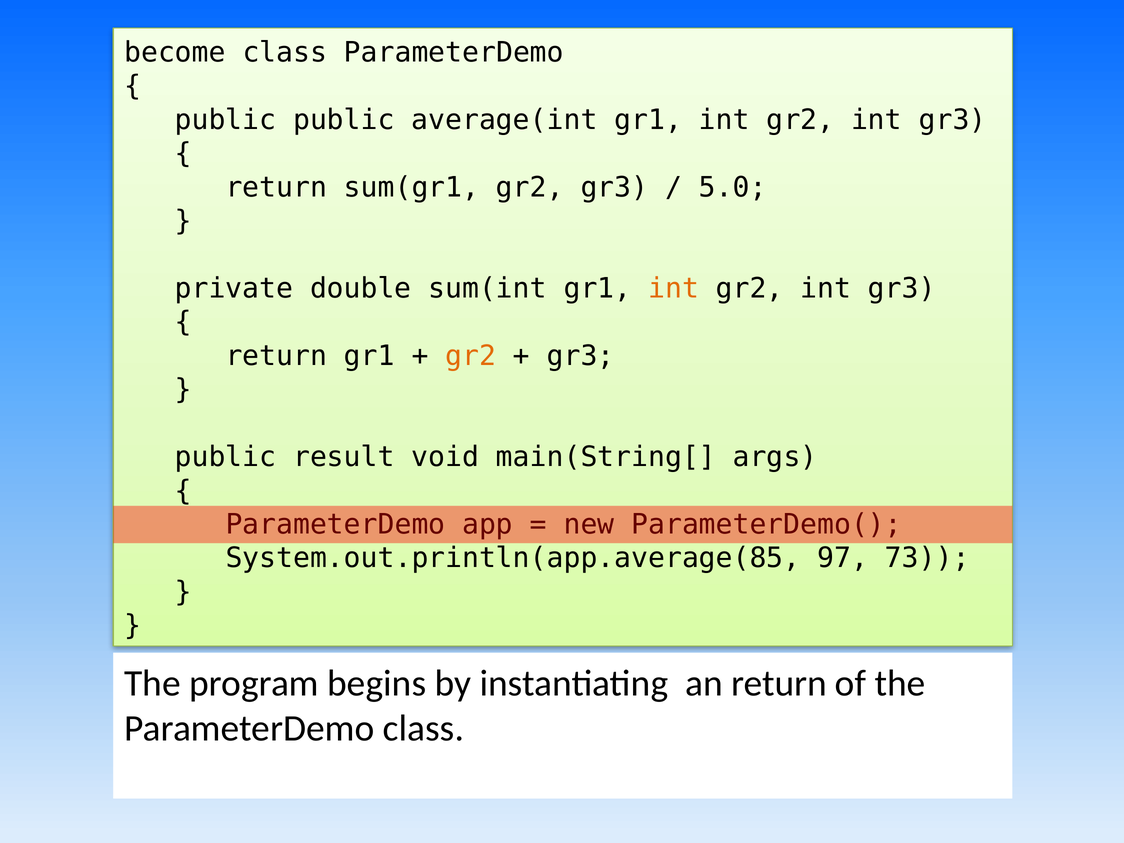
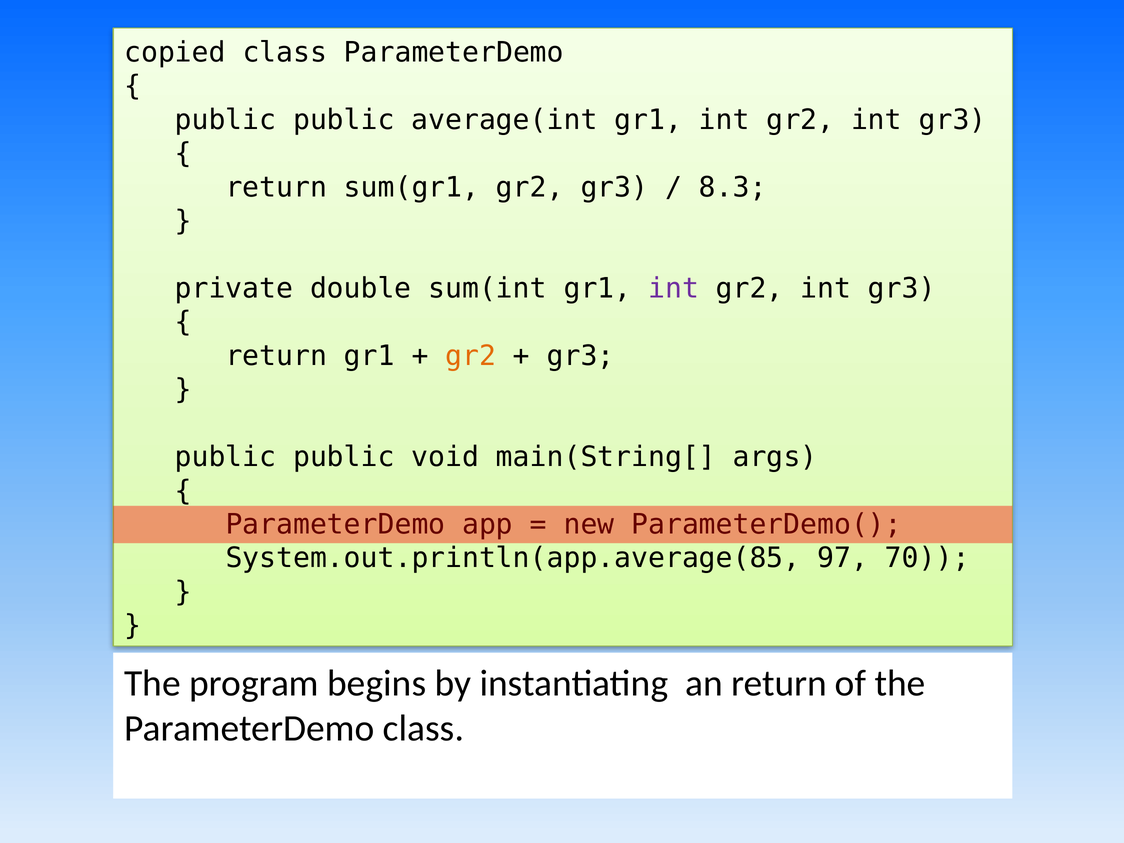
become: become -> copied (175, 52)
5.0: 5.0 -> 8.3 (733, 187)
int colour: orange -> purple (674, 288)
result: result -> public (344, 457)
73: 73 -> 70 (927, 558)
